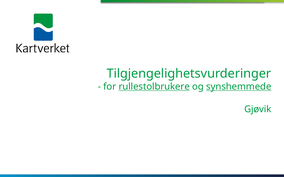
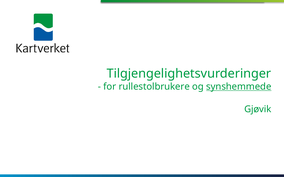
rullestolbrukere underline: present -> none (154, 87)
